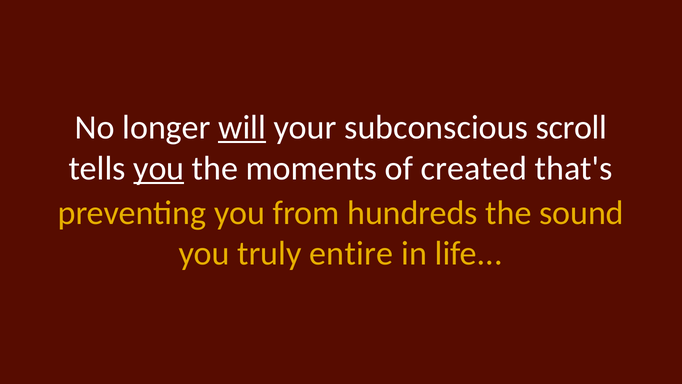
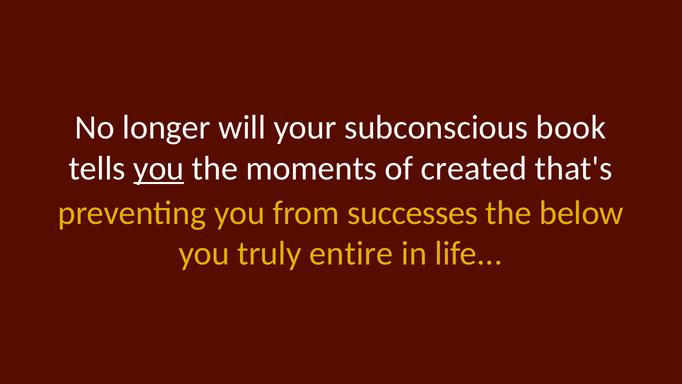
will underline: present -> none (242, 127)
scroll: scroll -> book (571, 127)
hundreds: hundreds -> successes (413, 213)
sound: sound -> below (581, 213)
